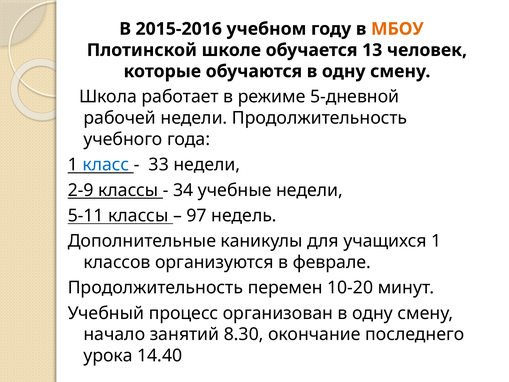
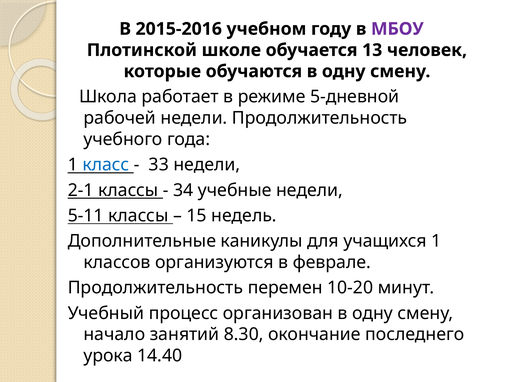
МБОУ colour: orange -> purple (397, 29)
2-9: 2-9 -> 2-1 (81, 190)
97: 97 -> 15 (197, 216)
